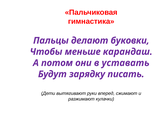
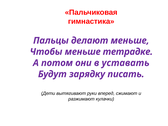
делают буковки: буковки -> меньше (130, 41)
карандаш: карандаш -> тетрадке (128, 52)
